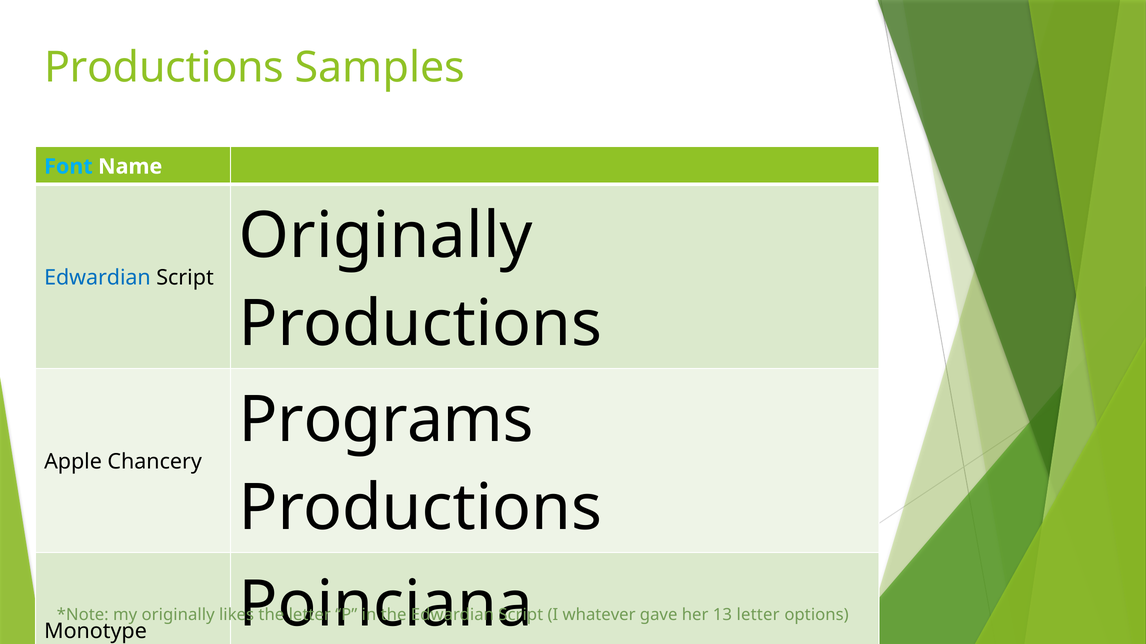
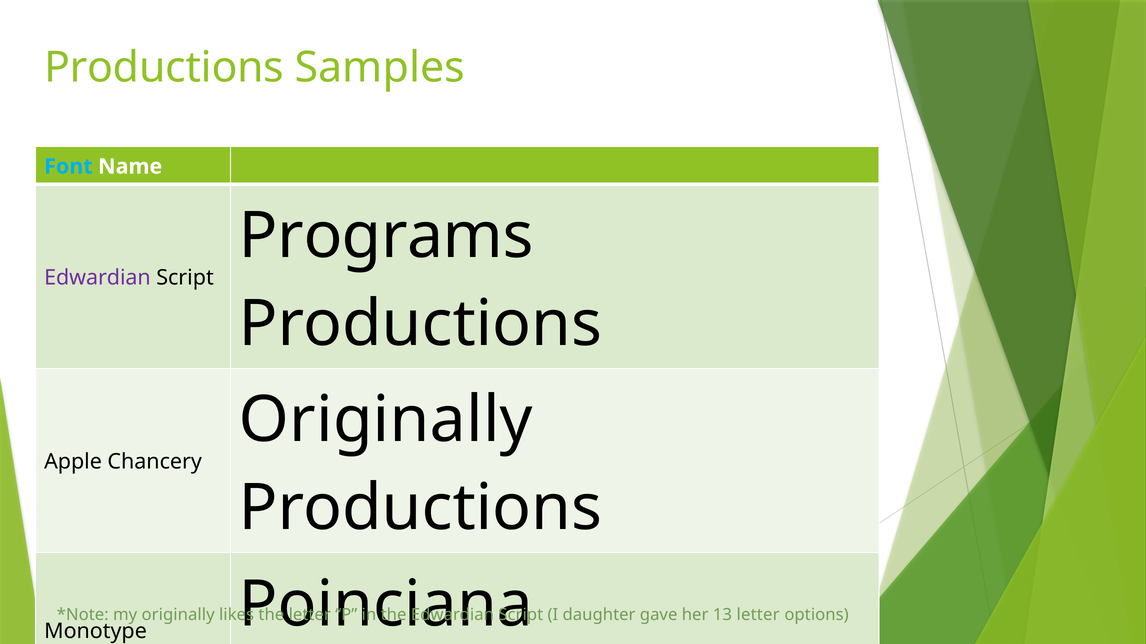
Edwardian colour: blue -> purple (97, 278)
Script Originally: Originally -> Programs (386, 236)
Chancery Programs: Programs -> Originally (386, 421)
whatever: whatever -> daughter (599, 616)
